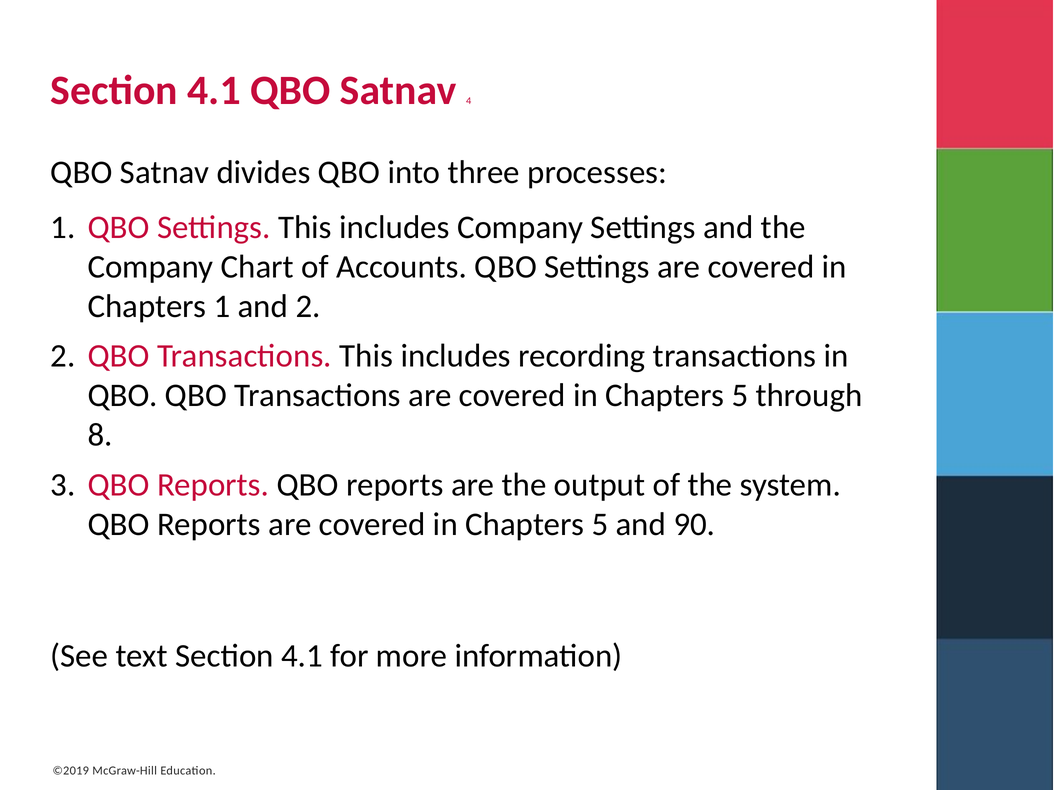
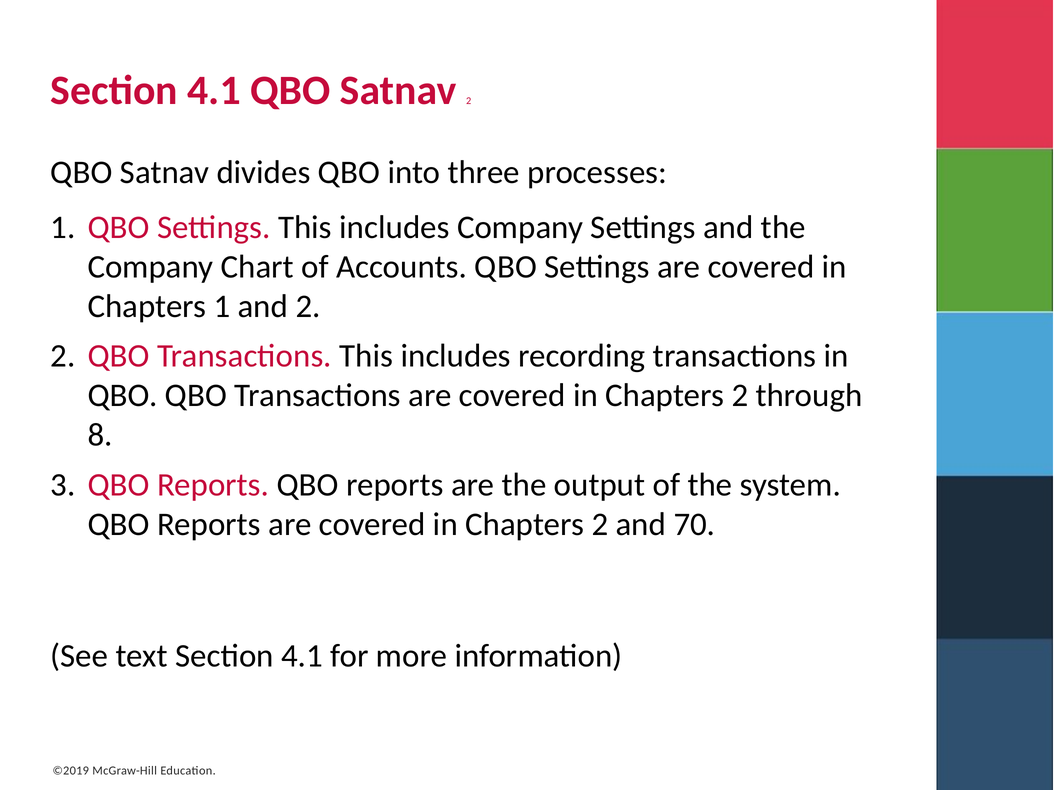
Satnav 4: 4 -> 2 (469, 101)
5: 5 -> 2 (740, 396)
5: 5 -> 2 (600, 525)
90: 90 -> 70 (694, 525)
